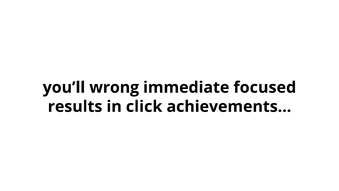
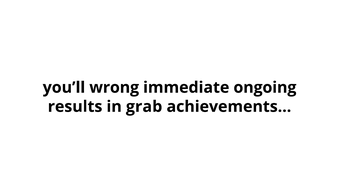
focused: focused -> ongoing (265, 87)
click: click -> grab (144, 106)
